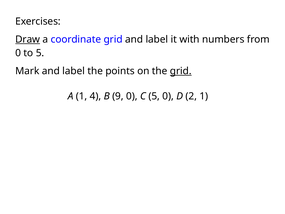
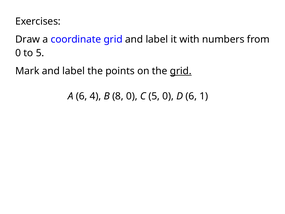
Draw underline: present -> none (28, 39)
A 1: 1 -> 6 (82, 96)
9: 9 -> 8 (118, 96)
D 2: 2 -> 6 (191, 96)
